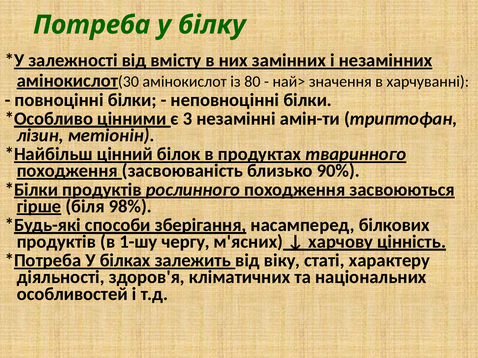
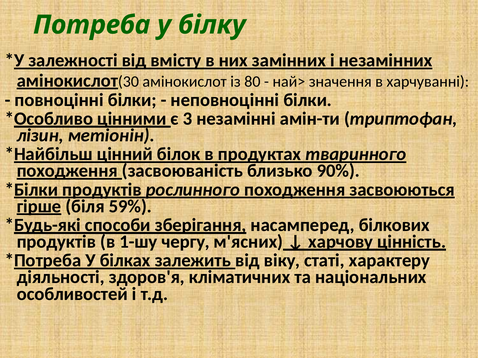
98%: 98% -> 59% (130, 207)
